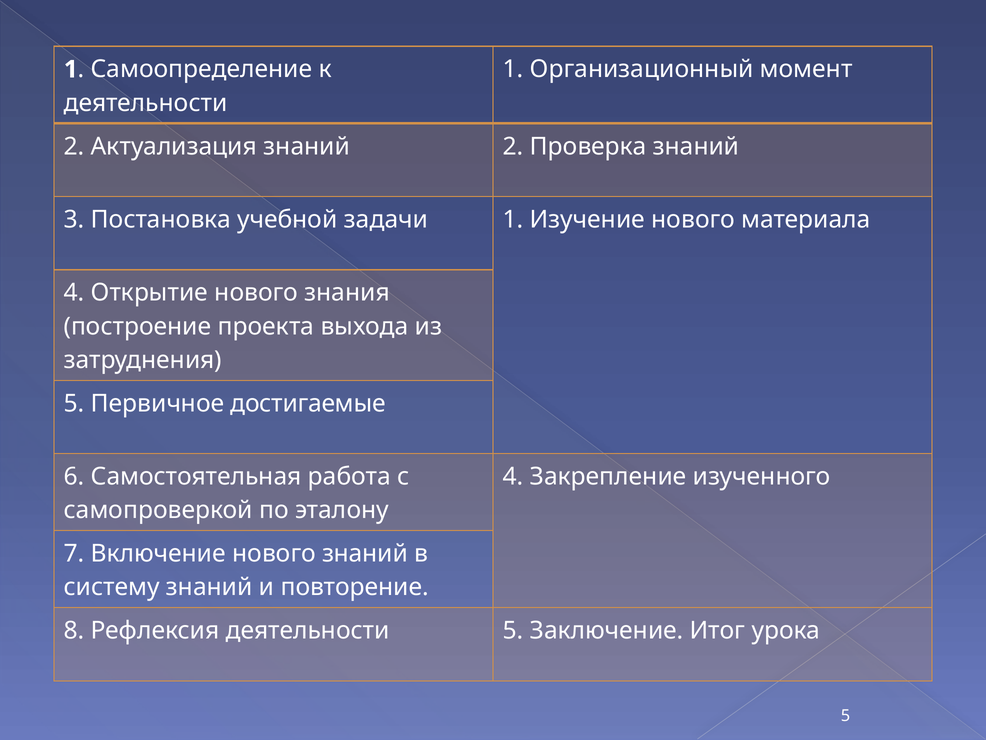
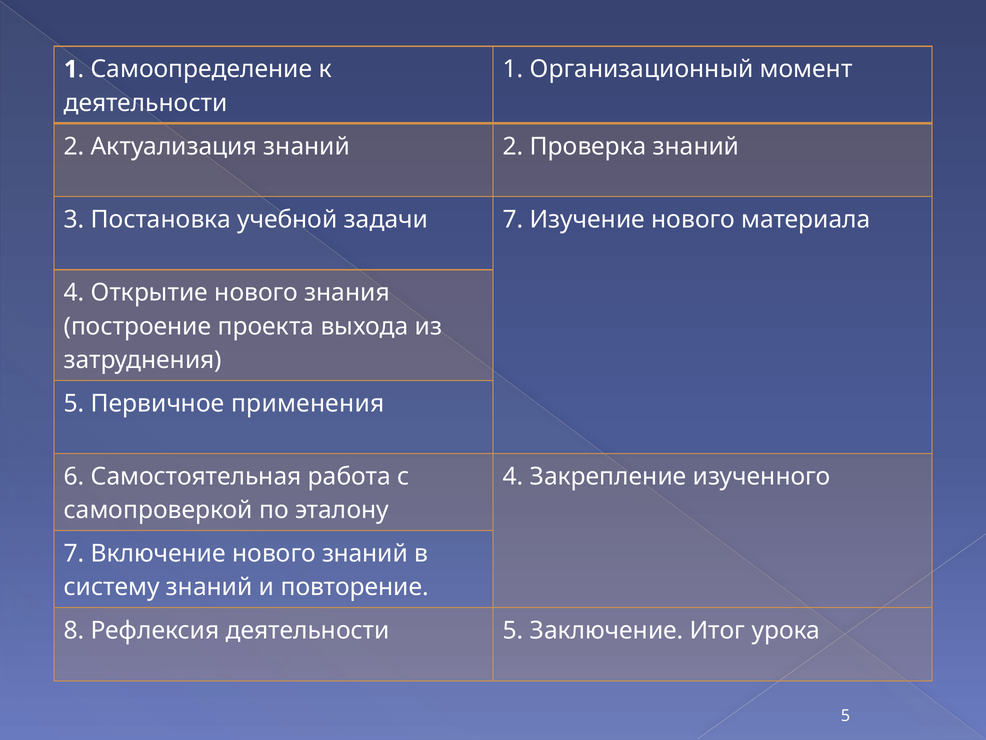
задачи 1: 1 -> 7 (513, 219)
достигаемые: достигаемые -> применения (308, 403)
